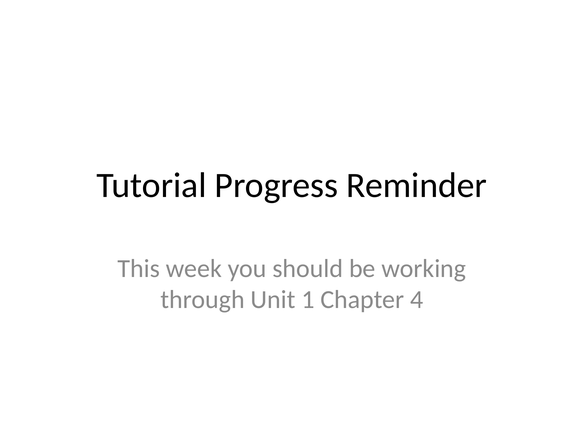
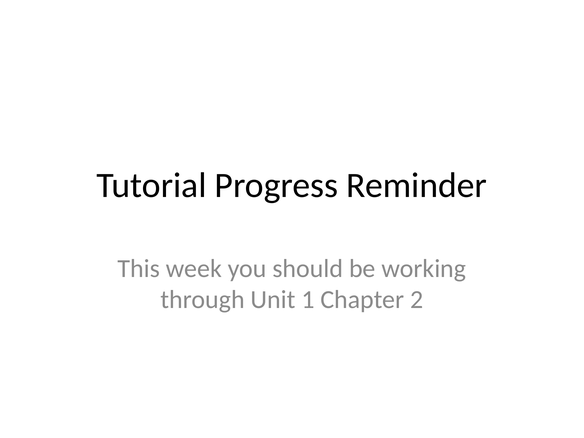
4: 4 -> 2 (417, 300)
